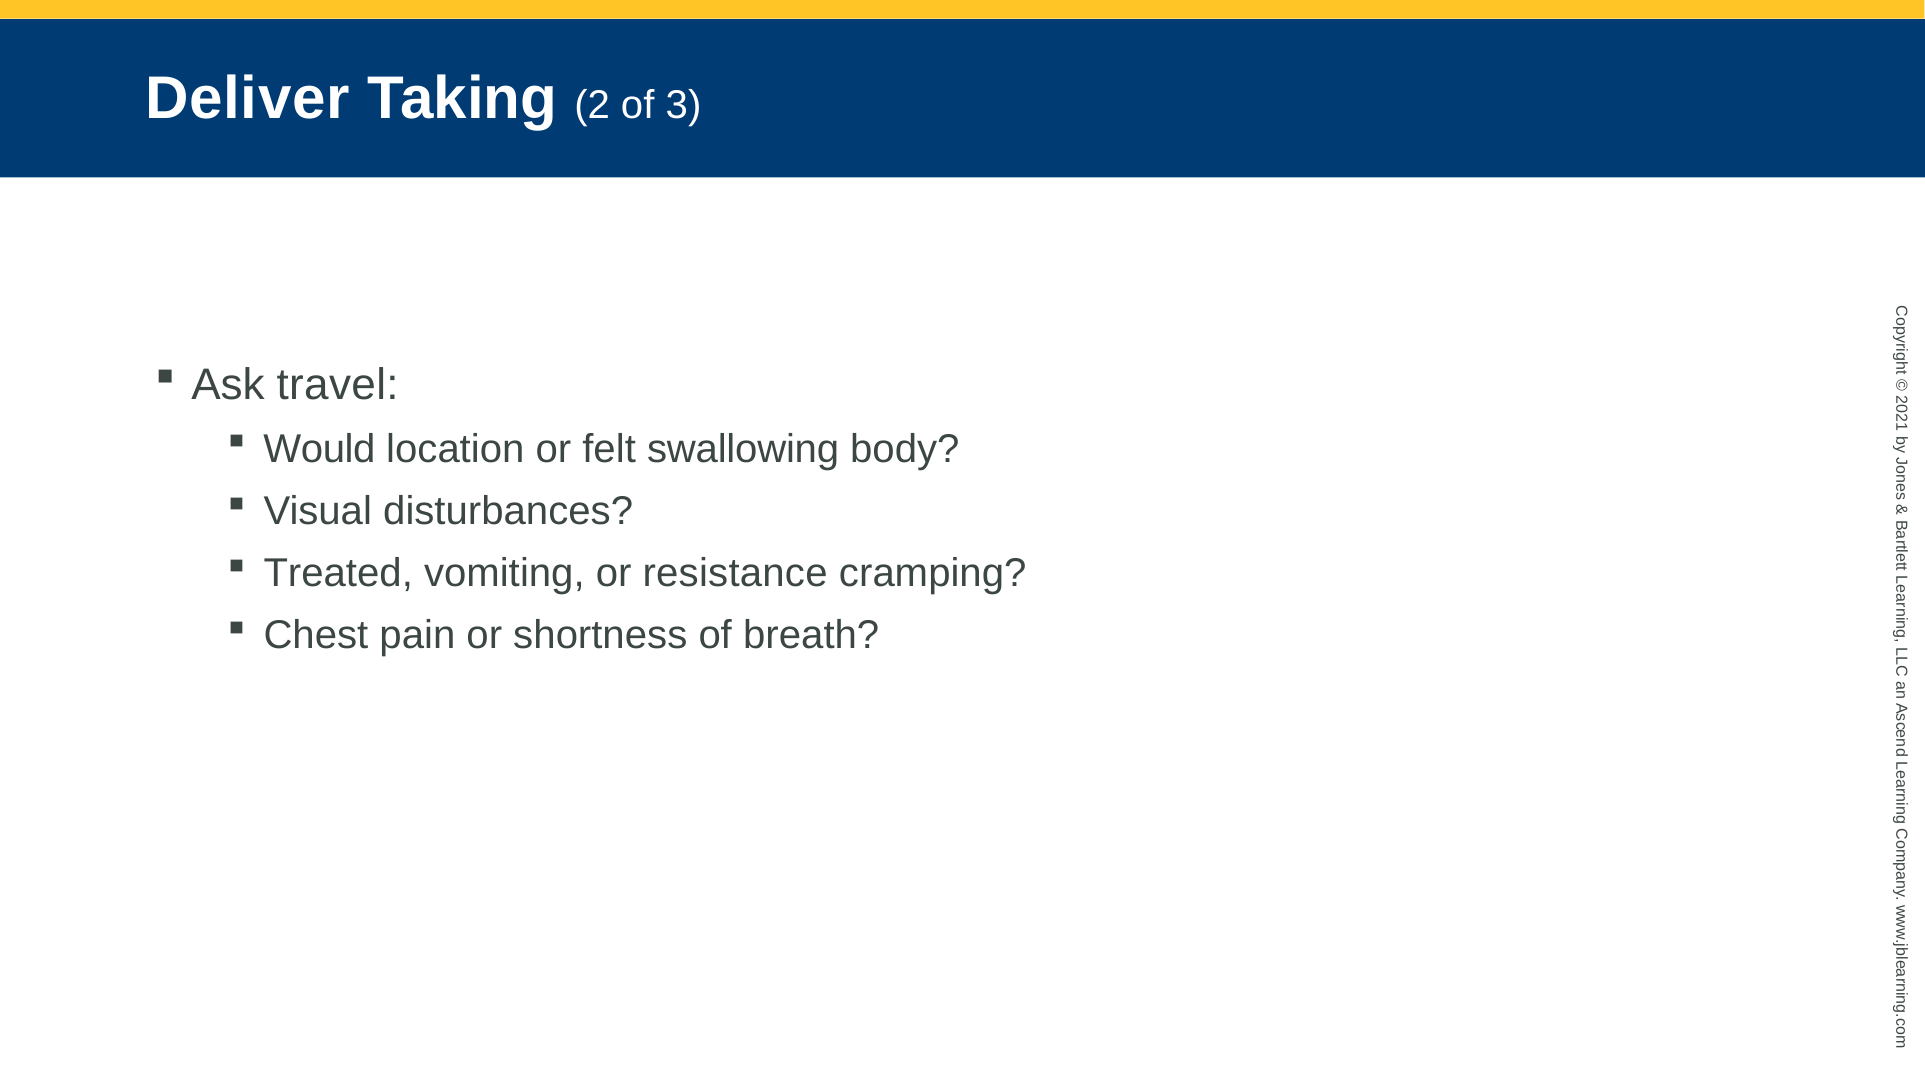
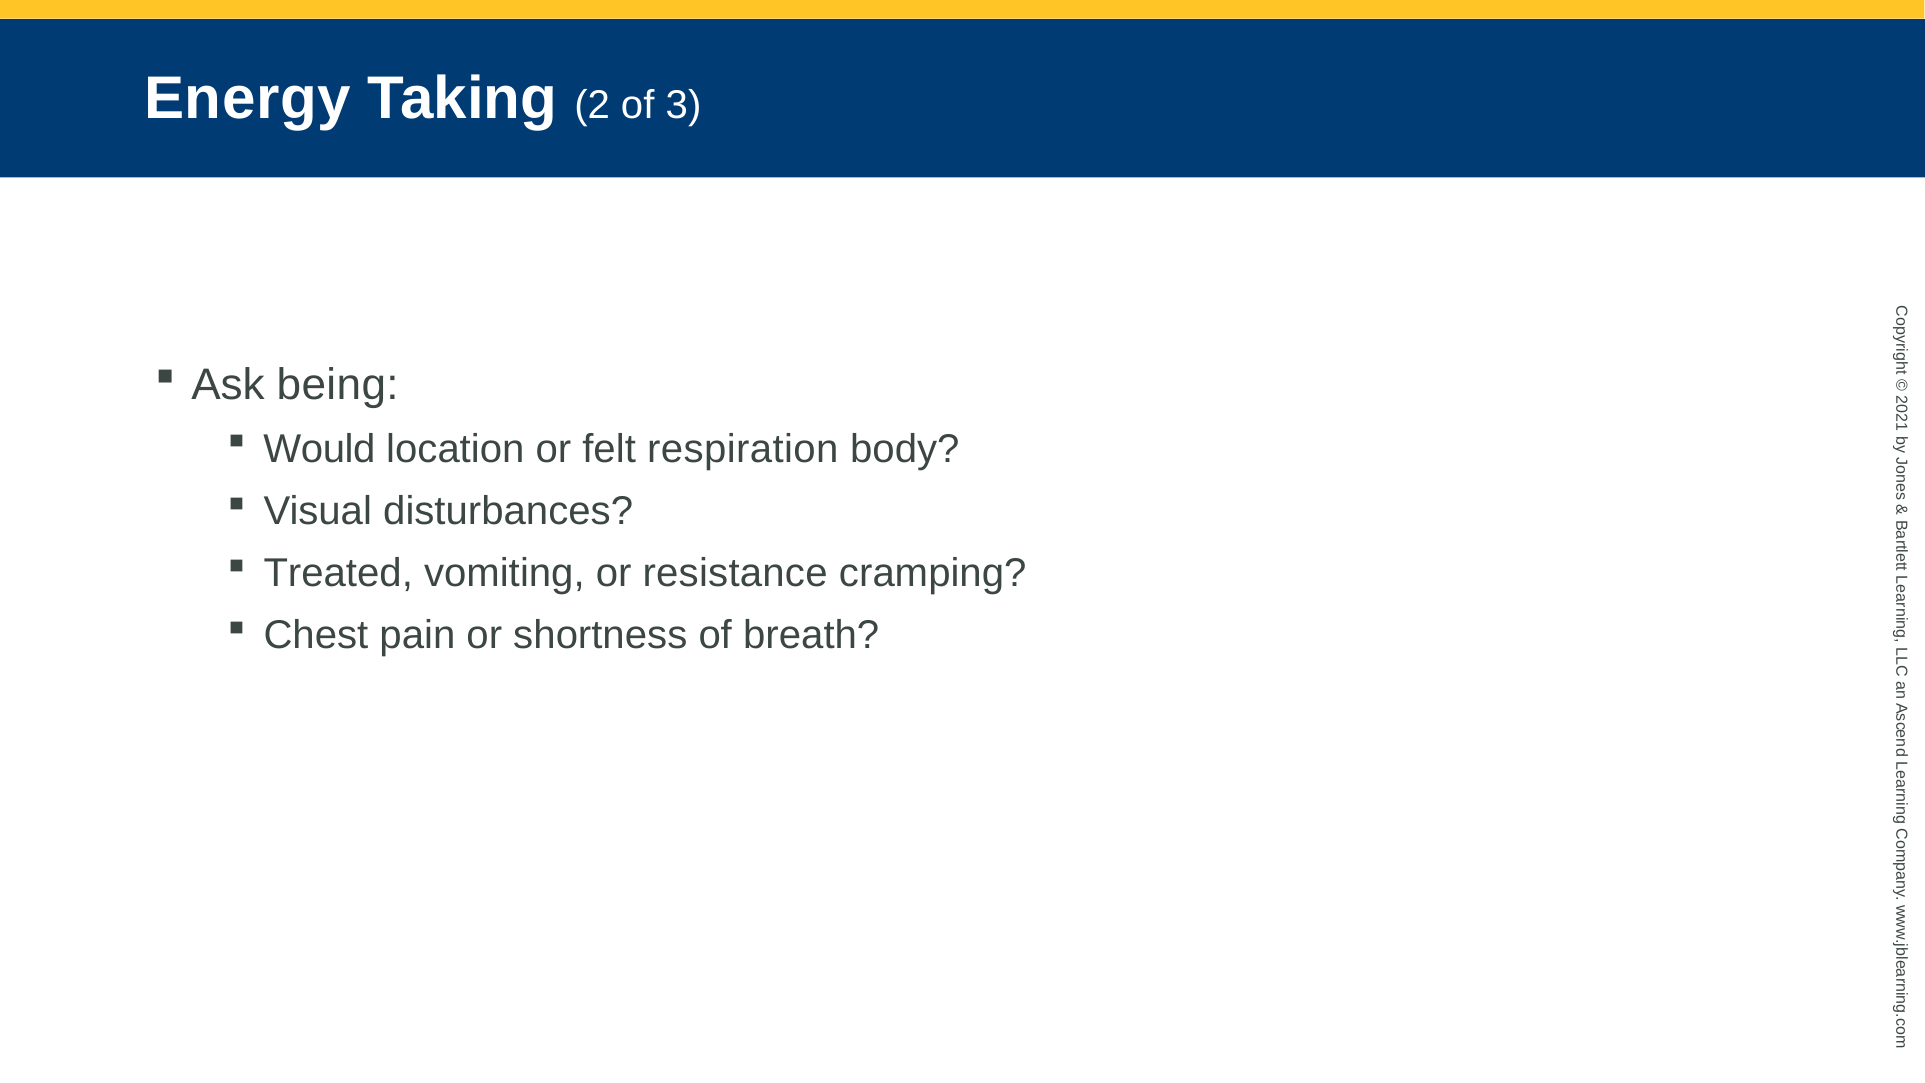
Deliver: Deliver -> Energy (248, 99)
travel: travel -> being (338, 385)
swallowing: swallowing -> respiration (743, 449)
